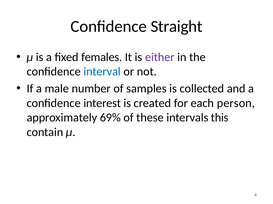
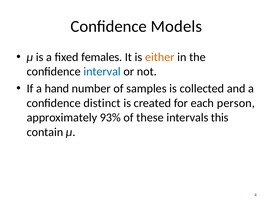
Straight: Straight -> Models (176, 26)
either colour: purple -> orange (160, 57)
male: male -> hand (57, 89)
interest: interest -> distinct (102, 103)
69%: 69% -> 93% (110, 118)
